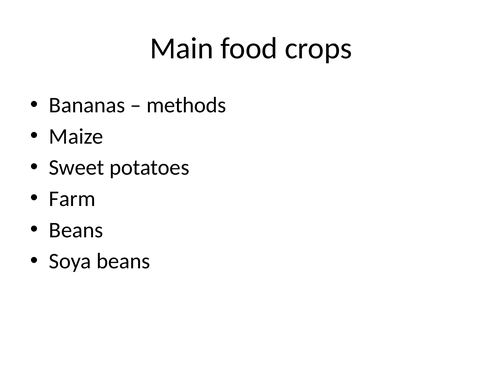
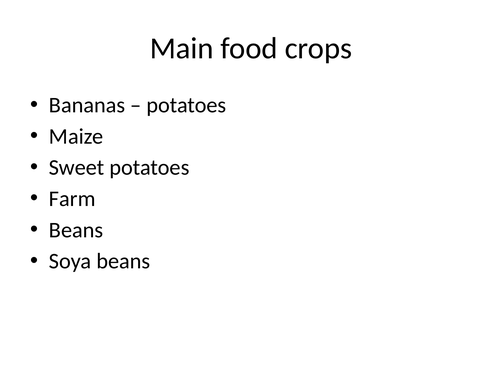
methods: methods -> potatoes (186, 105)
